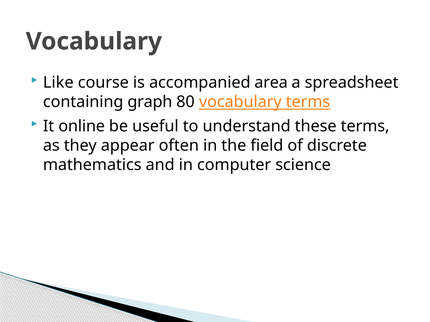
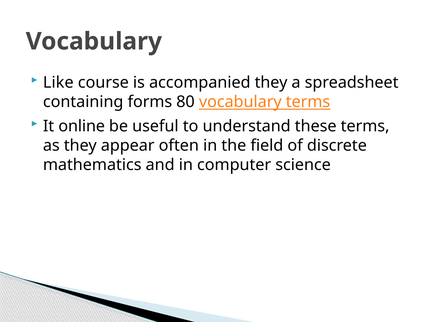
accompanied area: area -> they (271, 83)
graph: graph -> forms (150, 102)
